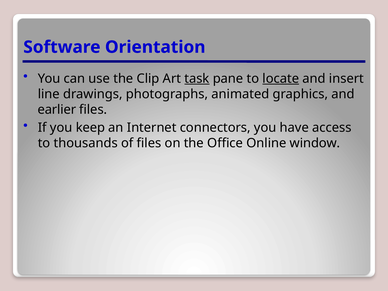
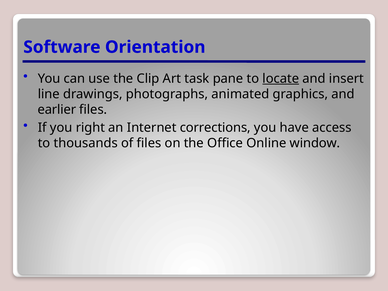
task underline: present -> none (197, 79)
keep: keep -> right (90, 128)
connectors: connectors -> corrections (215, 128)
